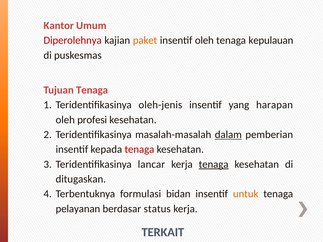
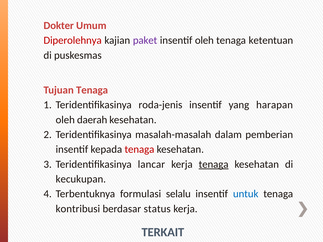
Kantor: Kantor -> Dokter (59, 26)
paket colour: orange -> purple (145, 40)
kepulauan: kepulauan -> ketentuan (271, 40)
oleh-jenis: oleh-jenis -> roda-jenis (160, 105)
profesi: profesi -> daerah (92, 120)
dalam underline: present -> none (228, 135)
ditugaskan: ditugaskan -> kecukupan (81, 179)
bidan: bidan -> selalu (178, 194)
untuk colour: orange -> blue (246, 194)
pelayanan: pelayanan -> kontribusi (78, 209)
